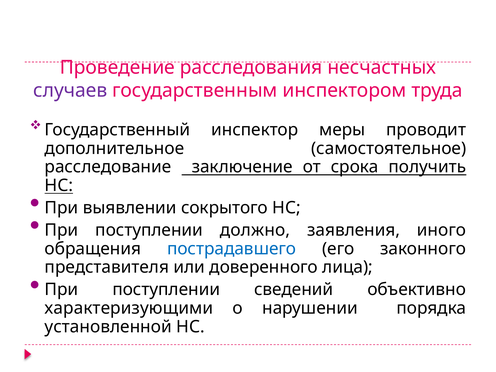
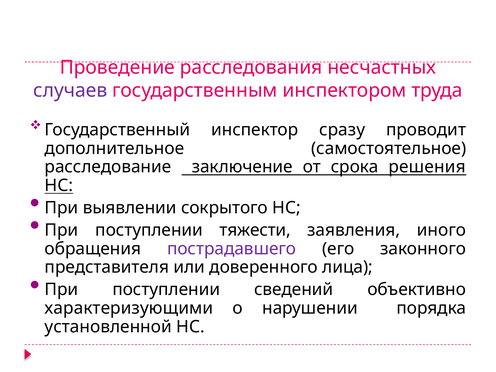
меры: меры -> сразу (342, 130)
получить: получить -> решения (427, 167)
должно: должно -> тяжести (255, 230)
пострадавшего colour: blue -> purple (232, 249)
